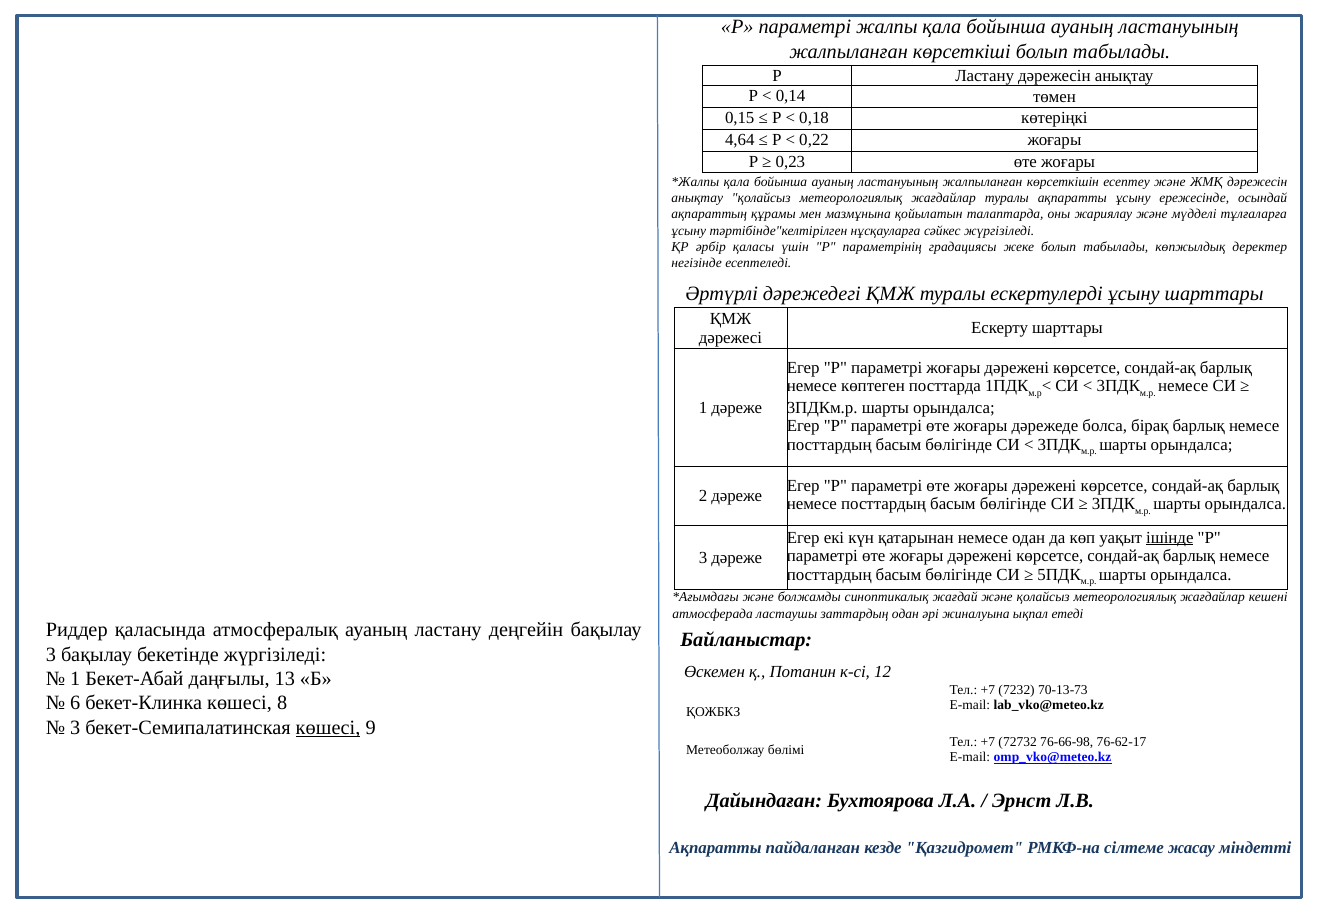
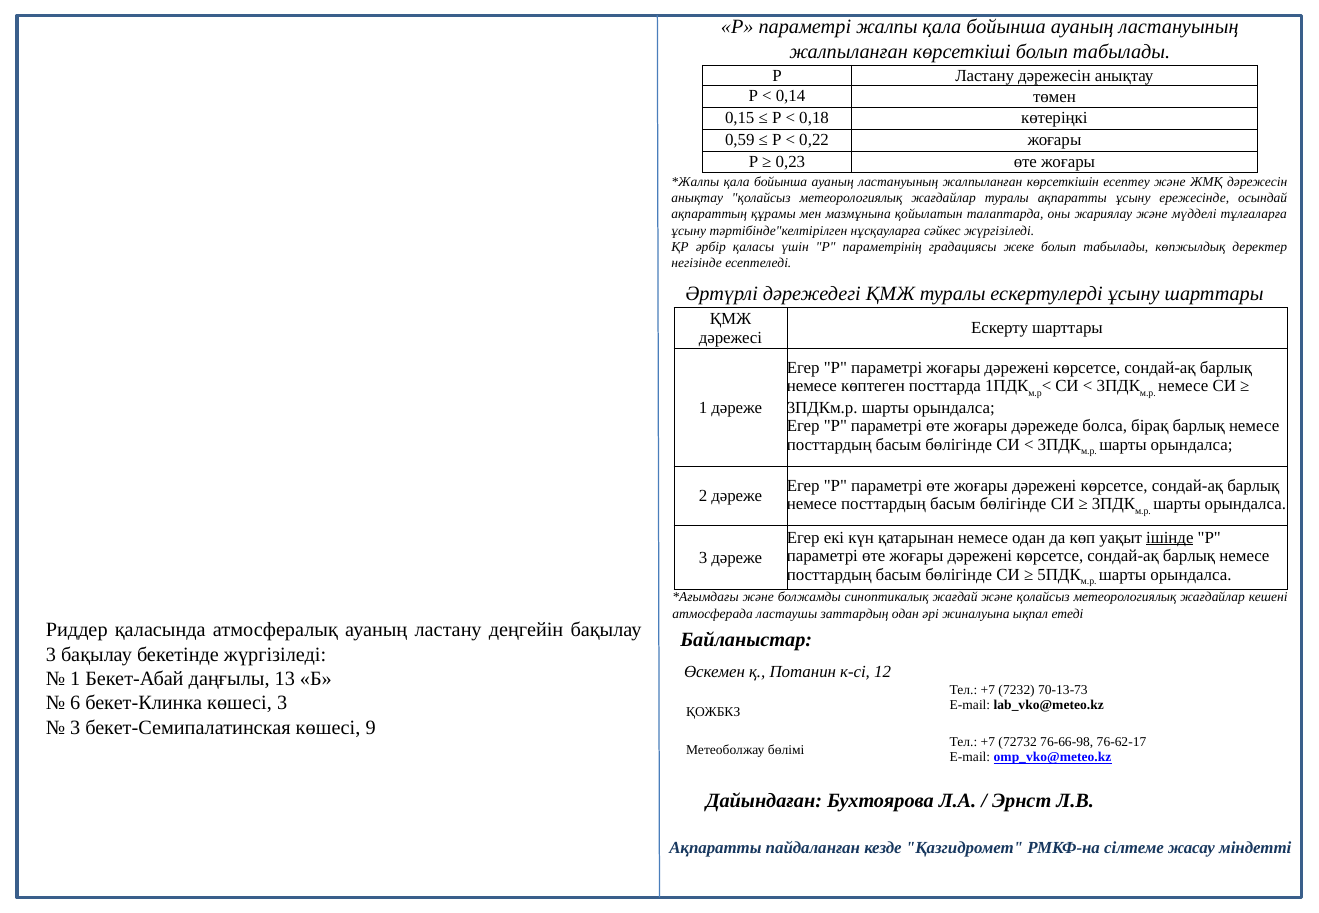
4,64: 4,64 -> 0,59 (740, 140)
көшесі 8: 8 -> 3 (282, 703)
көшесі underline: present -> none (328, 728)
